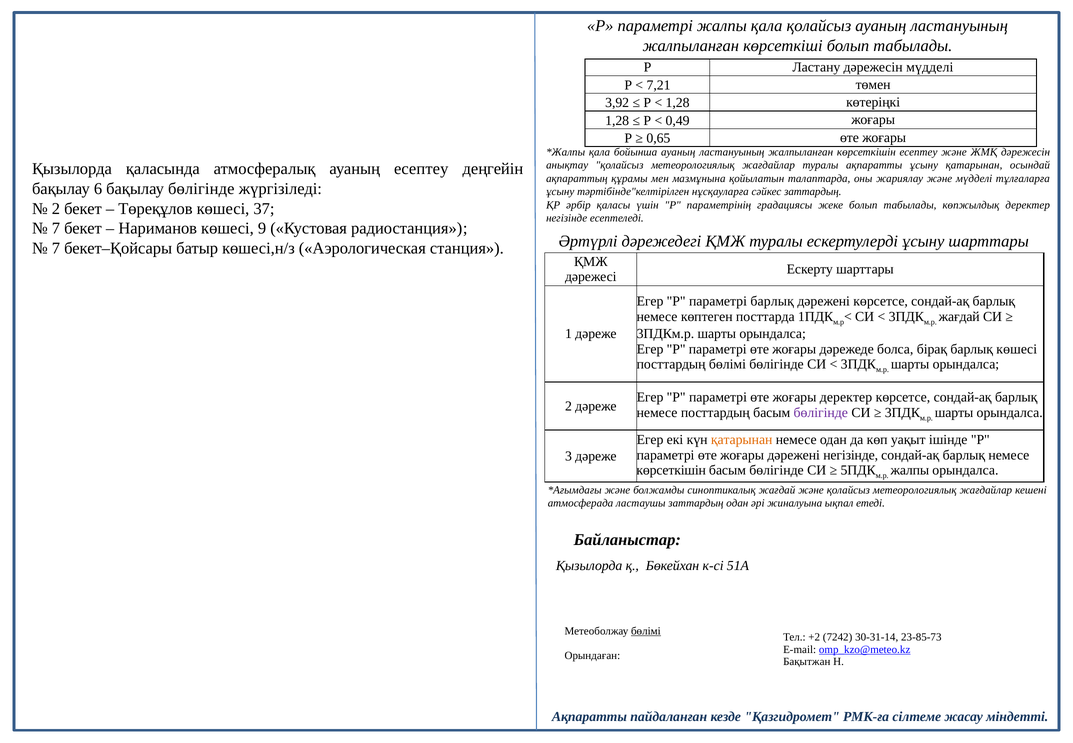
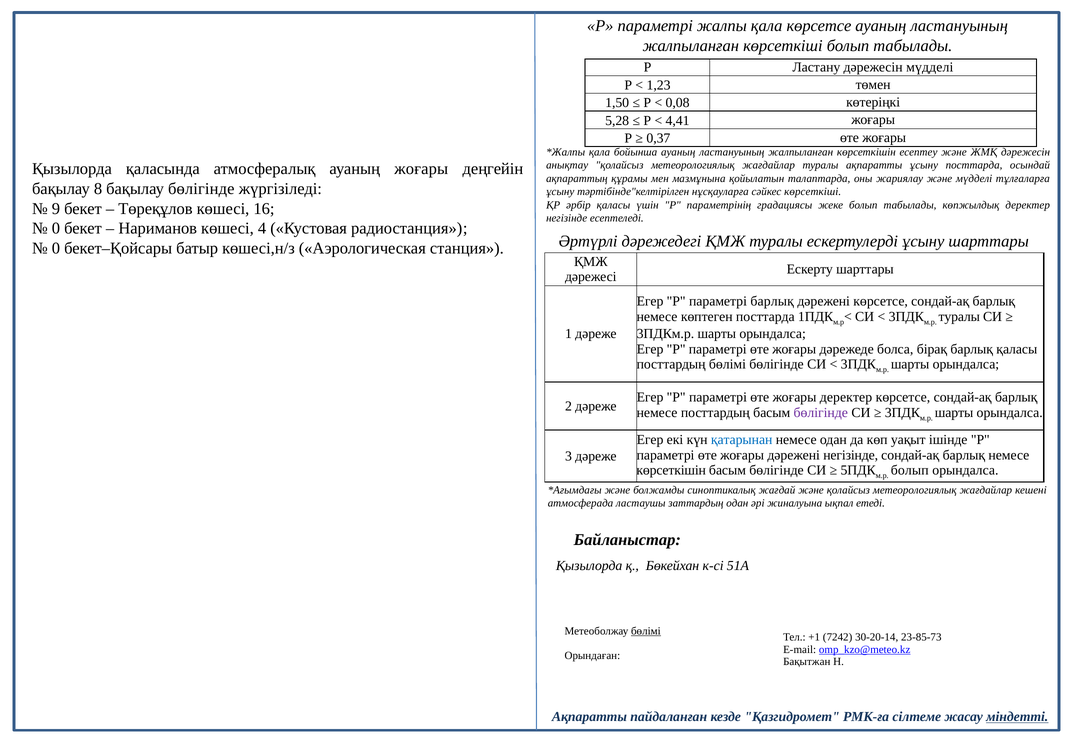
қала қолайсыз: қолайсыз -> көрсетсе (819, 26)
7,21: 7,21 -> 1,23 (659, 85)
3,92: 3,92 -> 1,50 (617, 103)
1,28: 1,28 -> 0,08 (678, 103)
1,28: 1,28 -> 5,28 (617, 120)
0,49: 0,49 -> 4,41 (678, 120)
0,65: 0,65 -> 0,37 (658, 138)
ұсыну қатарынан: қатарынан -> посттарда (974, 165)
ауаның есептеу: есептеу -> жоғары (421, 169)
6: 6 -> 8 (98, 189)
сәйкес заттардың: заттардың -> көрсеткіші (813, 192)
2: 2 -> 9 (56, 209)
37: 37 -> 16 (264, 209)
7: 7 -> 0 (56, 228)
9: 9 -> 4 (262, 228)
7: 7 -> 0 (56, 248)
жағдай: жағдай -> туралы (959, 316)
барлық көшесі: көшесі -> қаласы (1017, 349)
қатарынан colour: orange -> blue (742, 440)
жалпы: жалпы -> болып (910, 470)
+2: +2 -> +1 (814, 637)
30-31-14: 30-31-14 -> 30-20-14 (877, 637)
міндетті underline: none -> present (1017, 717)
